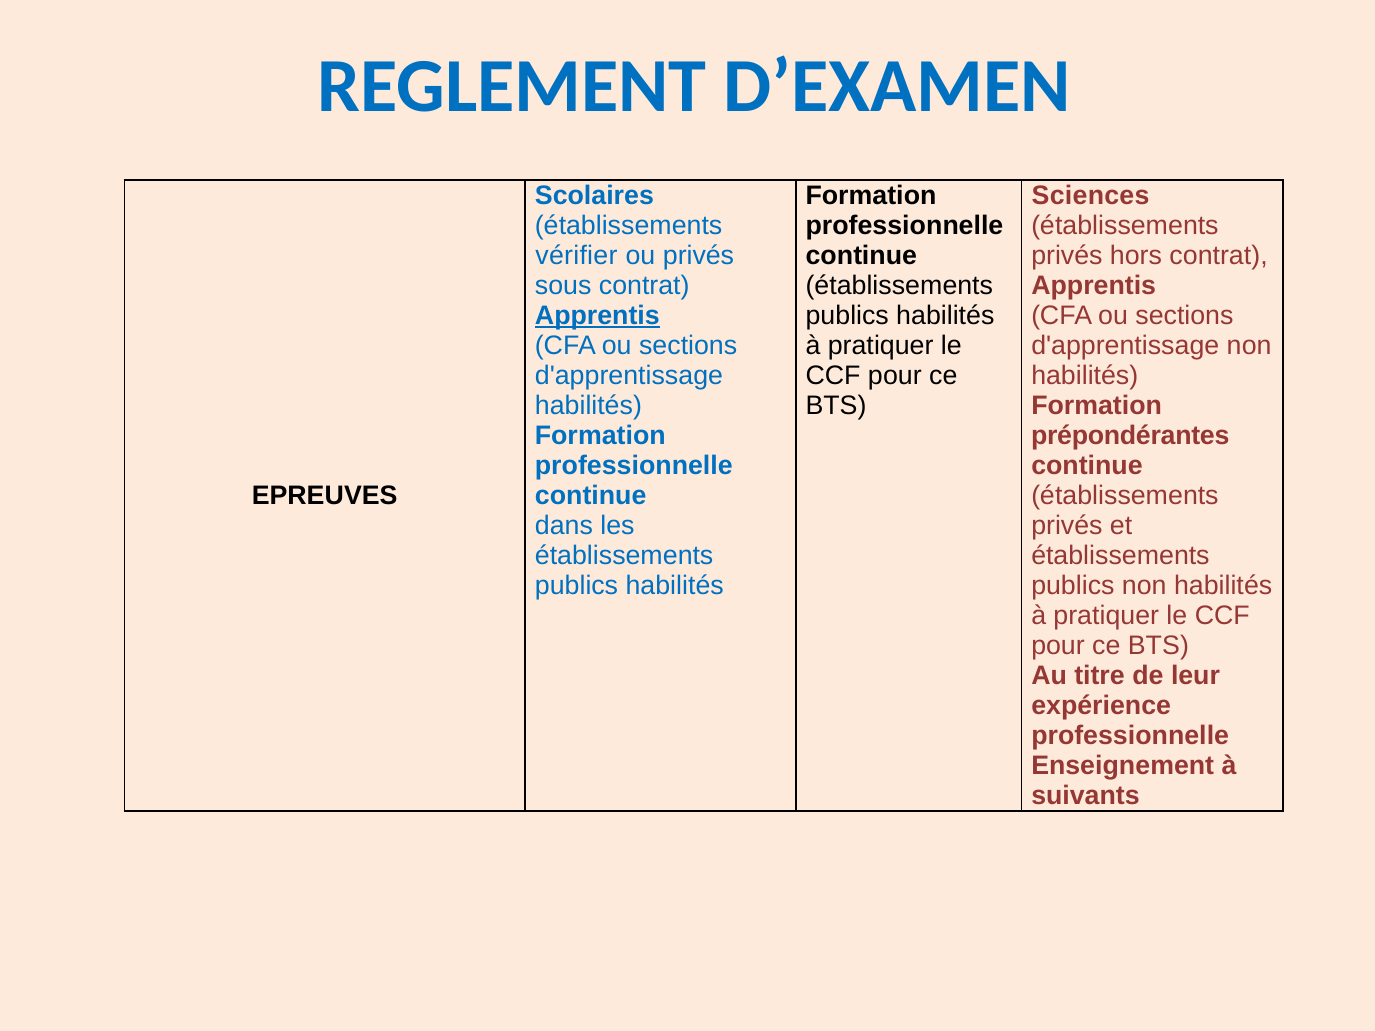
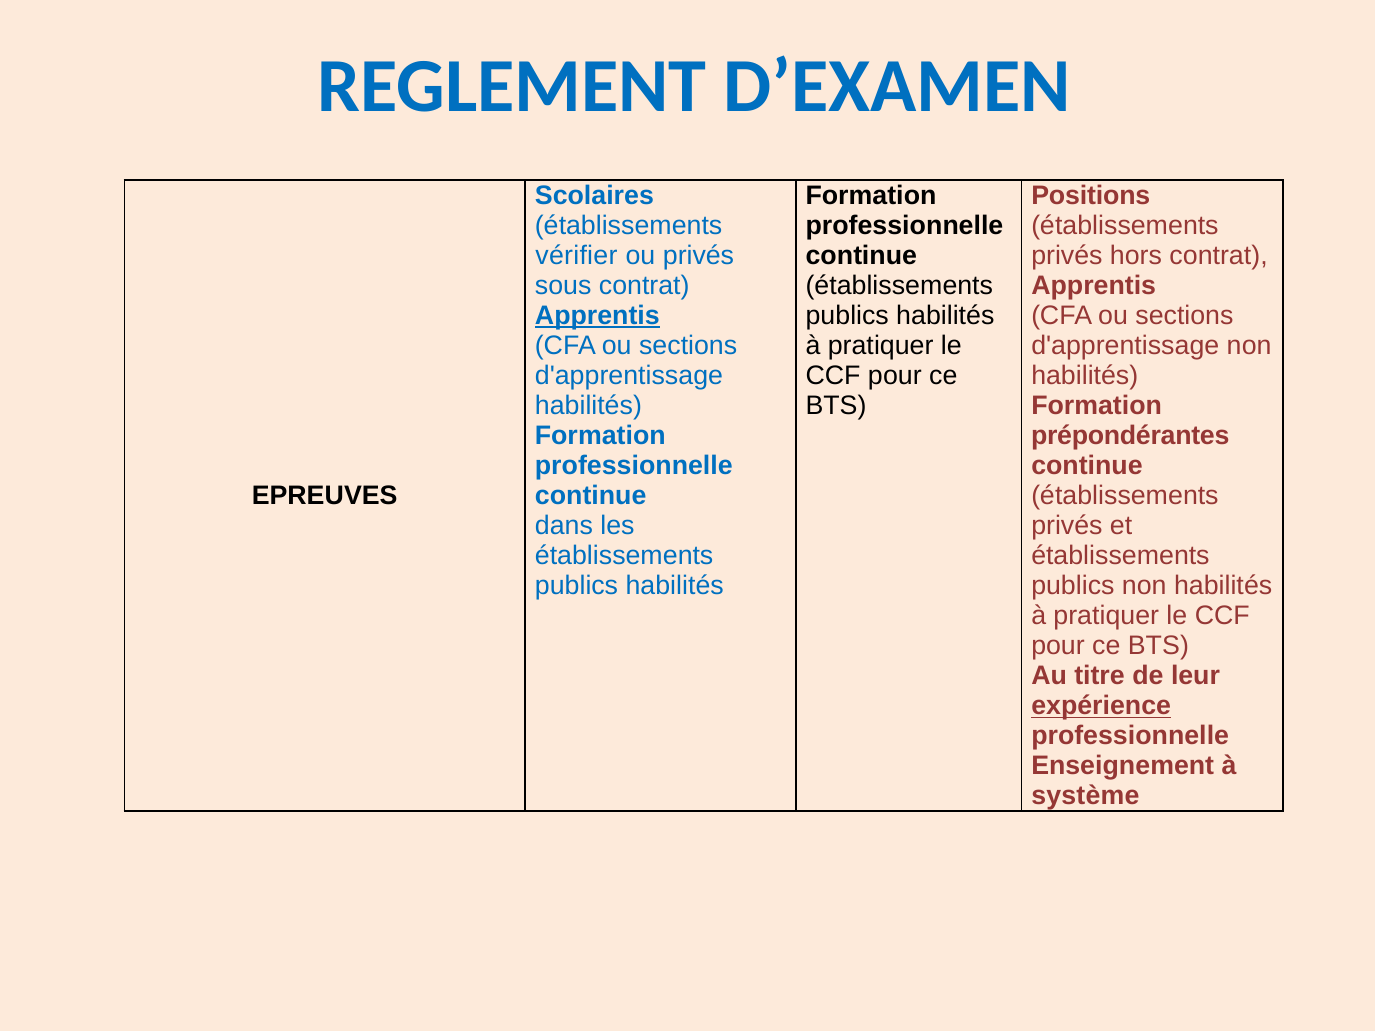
Sciences: Sciences -> Positions (1091, 195)
expérience underline: none -> present (1101, 706)
suivants: suivants -> système (1085, 796)
